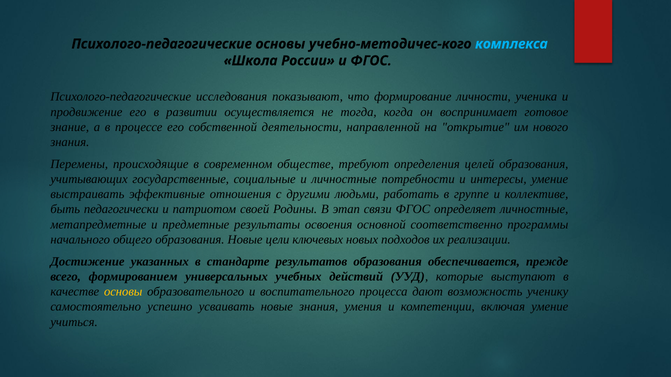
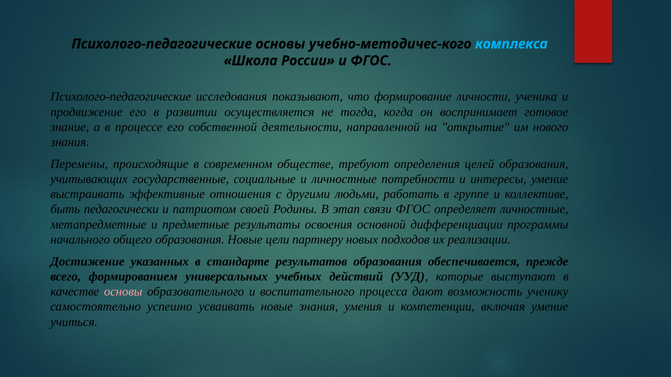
соответственно: соответственно -> дифференциации (457, 225)
ключевых: ключевых -> партнеру (318, 240)
основы colour: yellow -> pink (123, 292)
